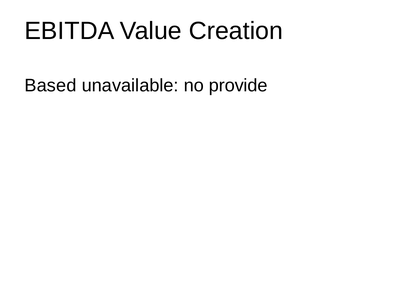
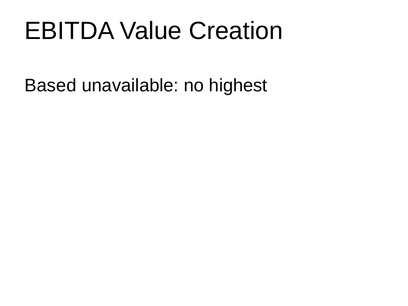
provide: provide -> highest (238, 86)
